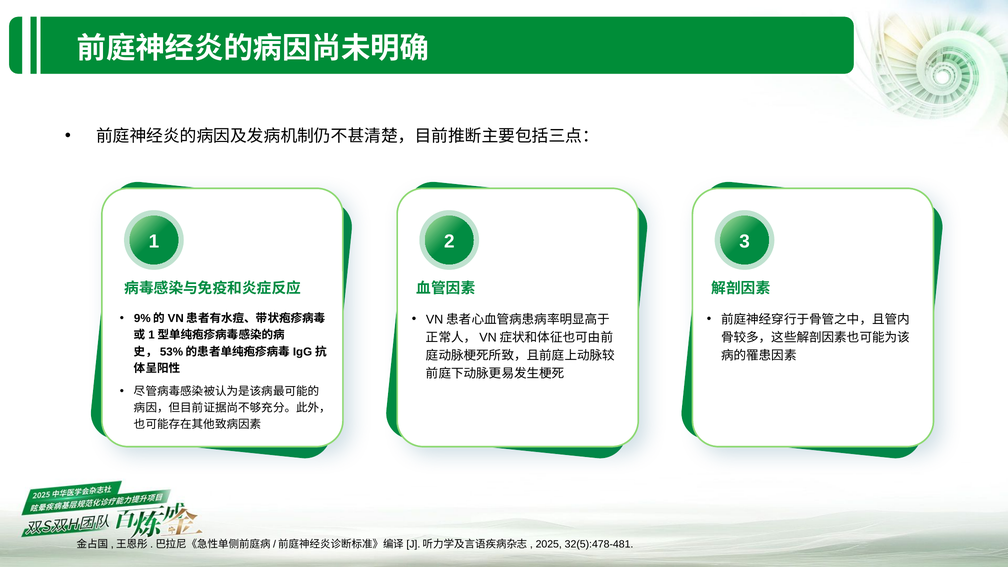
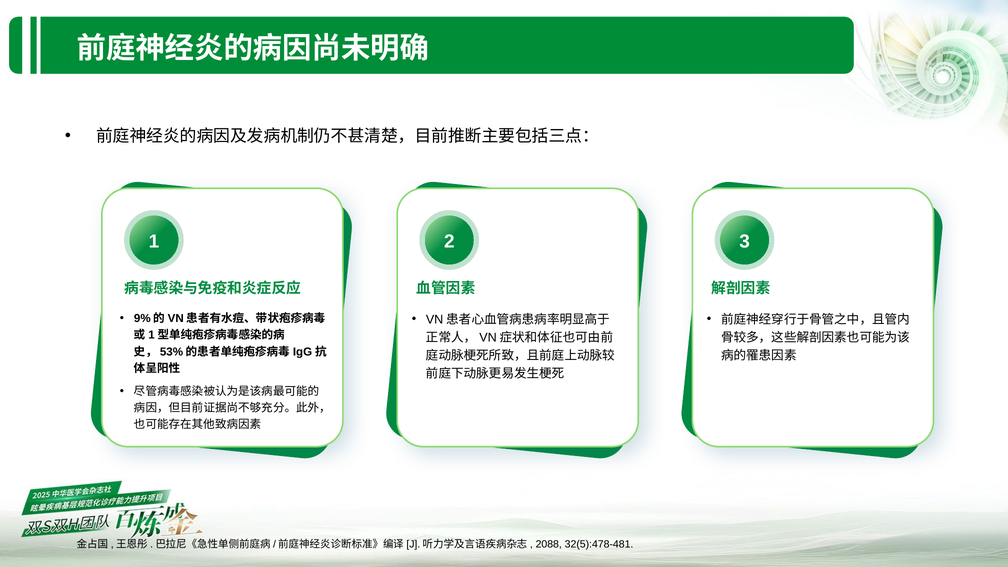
2025: 2025 -> 2088 (549, 544)
